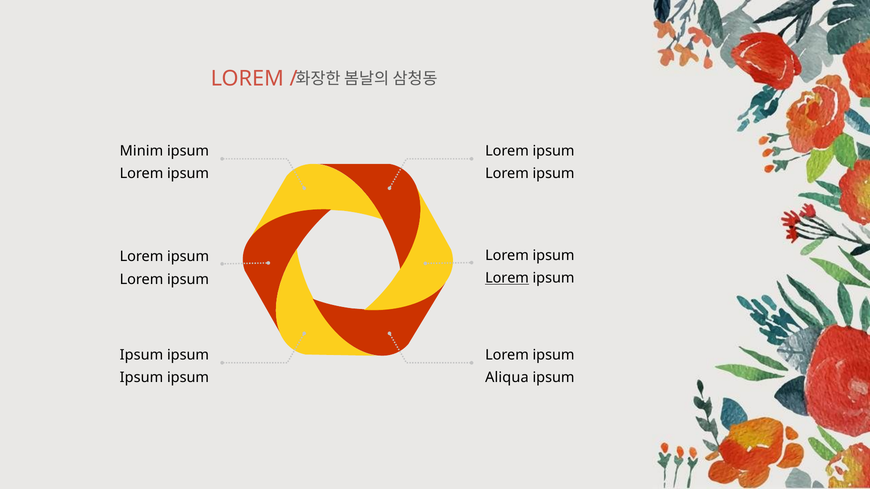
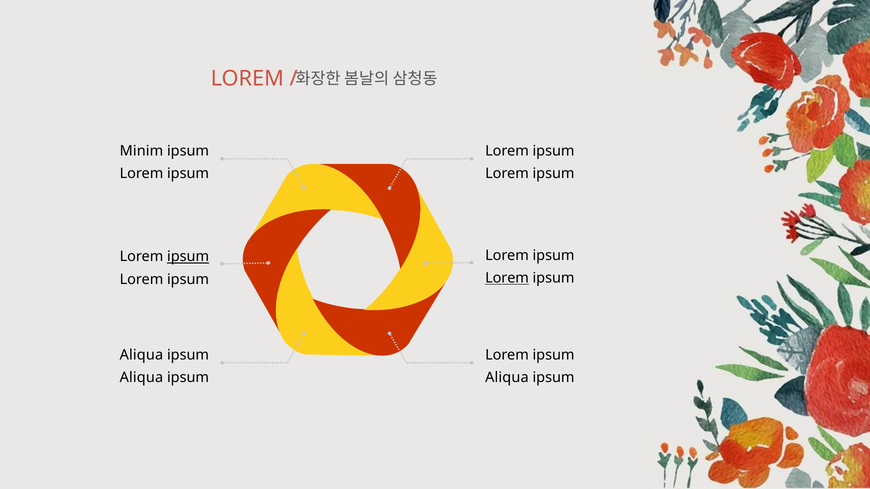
ipsum underline: none -> present (188, 257)
Ipsum: Ipsum -> Aliqua (141, 355)
Ipsum: Ipsum -> Aliqua (141, 378)
